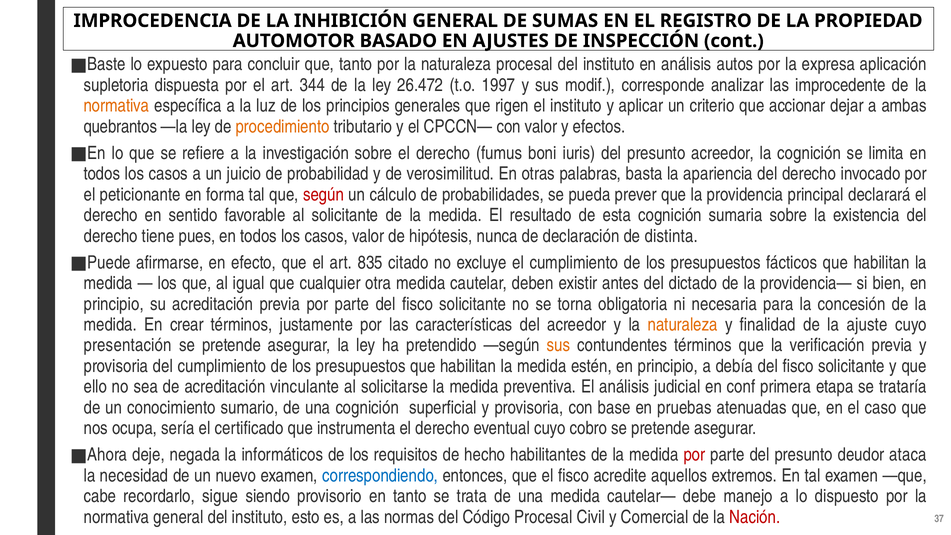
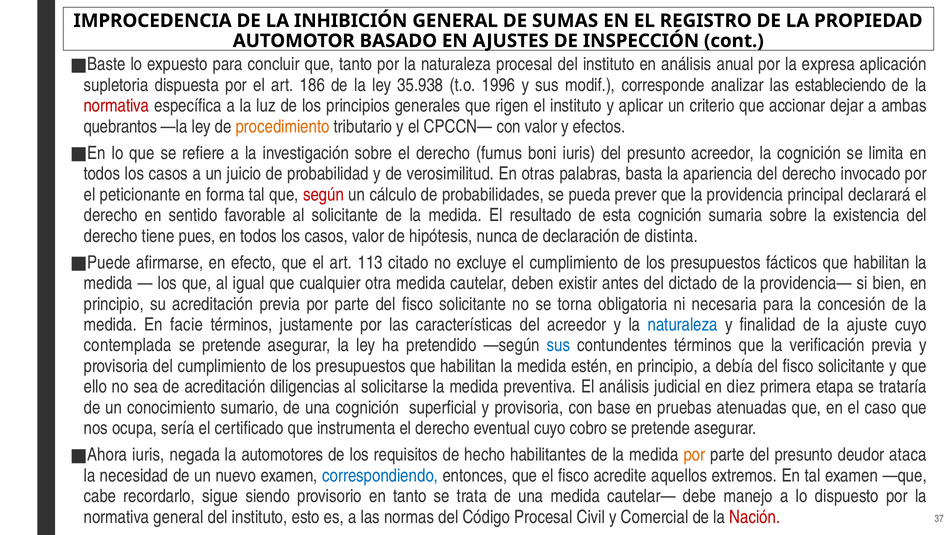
autos: autos -> anual (735, 64)
344: 344 -> 186 (312, 85)
26.472: 26.472 -> 35.938 (420, 85)
1997: 1997 -> 1996 (499, 85)
improcedente: improcedente -> estableciendo (841, 85)
normativa colour: orange -> red (116, 106)
835: 835 -> 113 (370, 263)
crear: crear -> facie (187, 325)
naturaleza colour: orange -> blue (683, 325)
presentación: presentación -> contemplada (128, 345)
sus colour: orange -> blue (558, 345)
vinculante: vinculante -> diligencias (305, 387)
conf: conf -> diez (741, 387)
deje: deje -> iuris (148, 455)
informáticos: informáticos -> automotores (282, 455)
por colour: red -> orange (694, 455)
